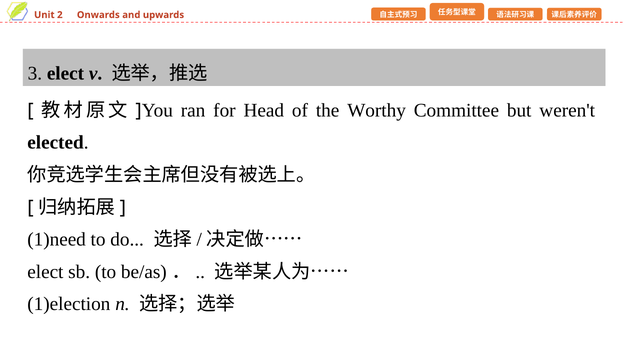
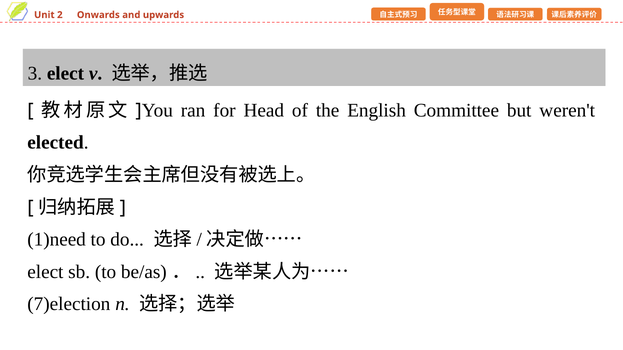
Worthy: Worthy -> English (377, 110)
1)election: 1)election -> 7)election (69, 304)
